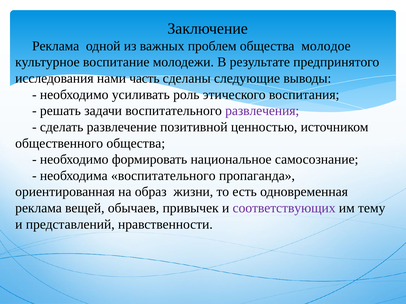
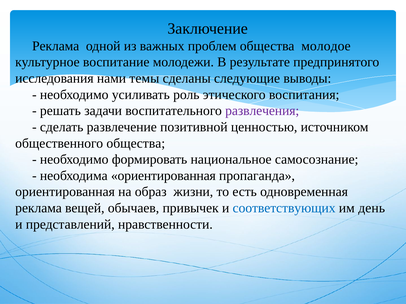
часть: часть -> темы (144, 79)
необходима воспитательного: воспитательного -> ориентированная (163, 176)
соответствующих colour: purple -> blue (284, 208)
тему: тему -> день (372, 208)
